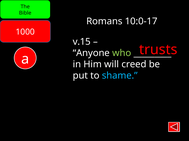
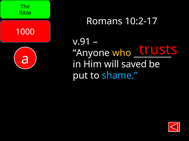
10:0-17: 10:0-17 -> 10:2-17 (141, 21)
v.15: v.15 -> v.91 (82, 42)
who colour: light green -> yellow (122, 53)
creed: creed -> saved (134, 65)
